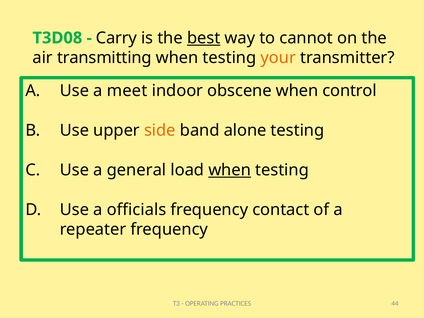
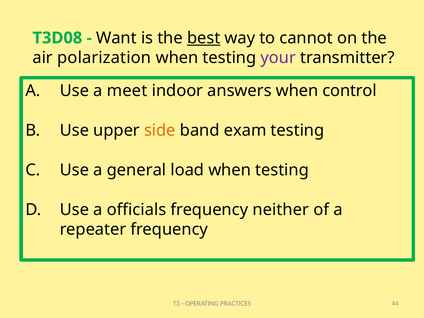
Carry: Carry -> Want (116, 38)
transmitting: transmitting -> polarization (104, 58)
your colour: orange -> purple (278, 58)
obscene: obscene -> answers (239, 91)
alone: alone -> exam (245, 130)
when underline: present -> none (230, 170)
contact: contact -> neither (281, 210)
